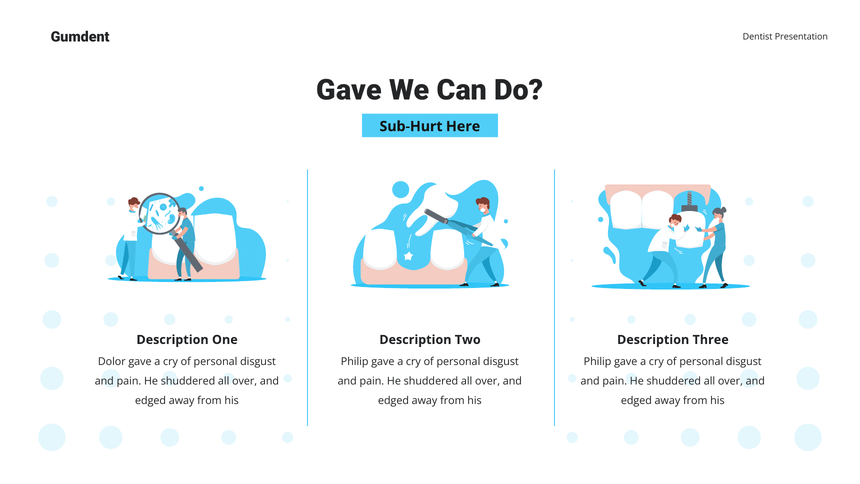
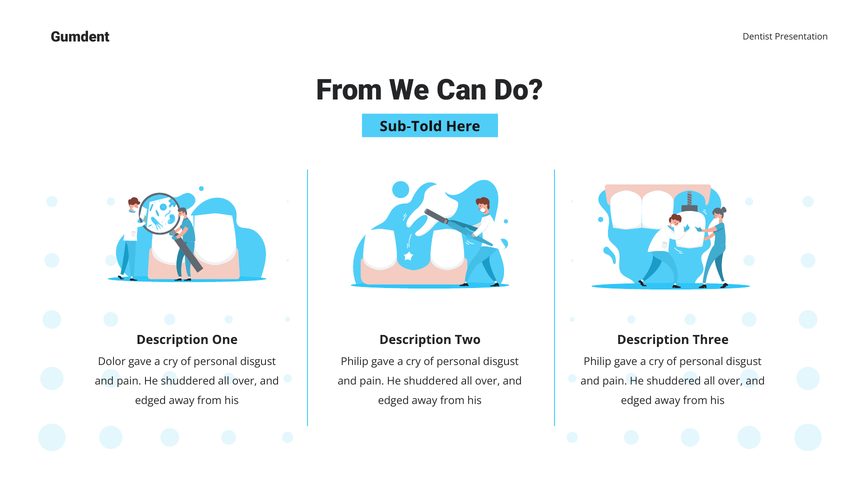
Gave: Gave -> From (349, 90)
Sub-Hurt: Sub-Hurt -> Sub-Told (411, 126)
